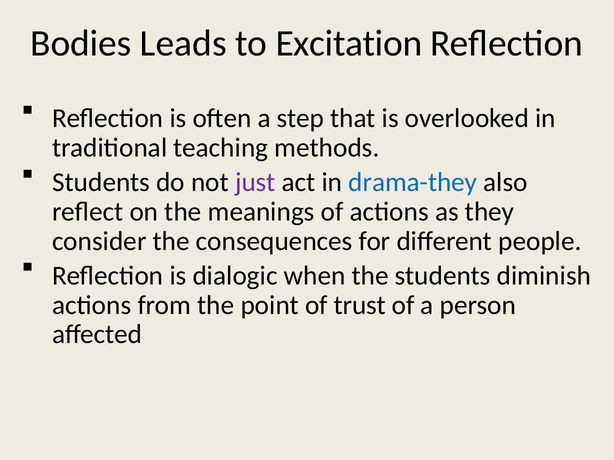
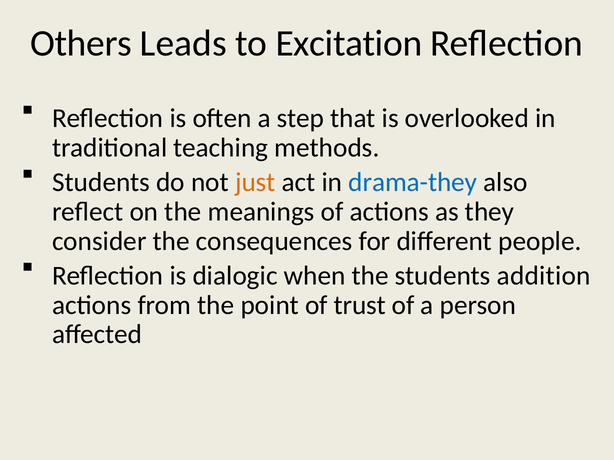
Bodies: Bodies -> Others (81, 44)
just colour: purple -> orange (255, 182)
diminish: diminish -> addition (544, 276)
